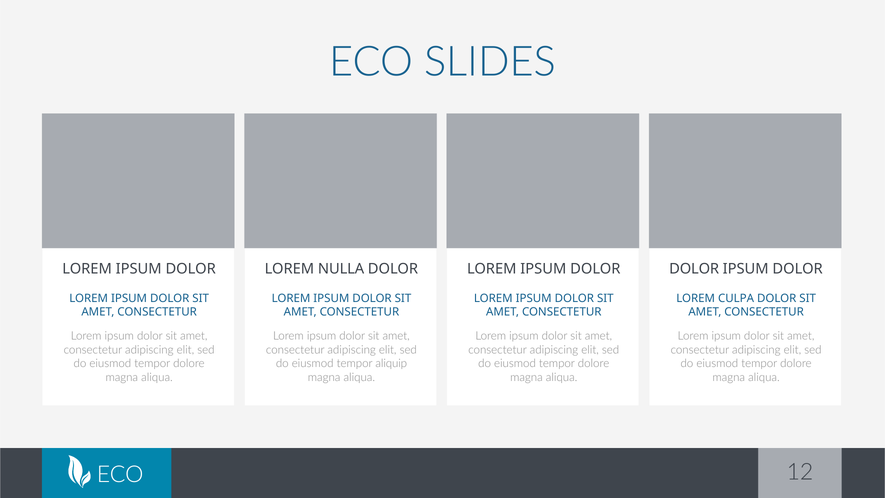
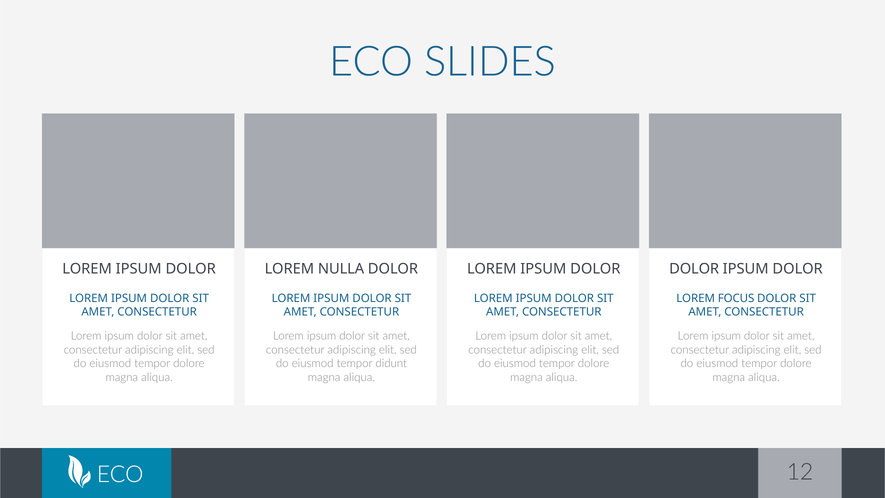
CULPA: CULPA -> FOCUS (736, 298)
aliquip: aliquip -> didunt (391, 363)
